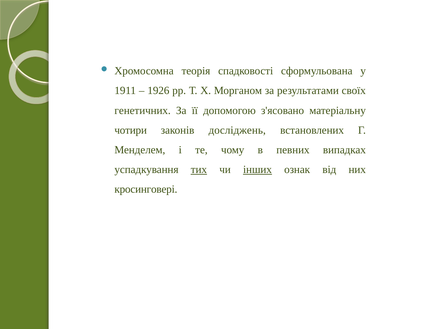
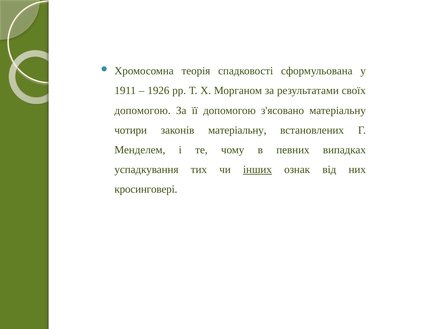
генетичних: генетичних -> допомогою (143, 110)
законів досліджень: досліджень -> матеріальну (237, 130)
тих underline: present -> none (199, 170)
